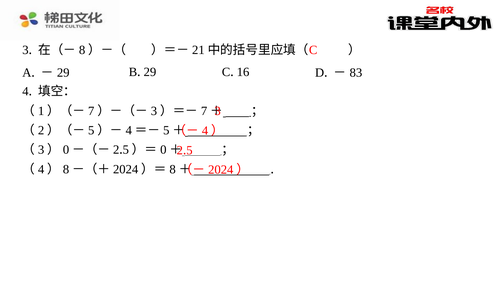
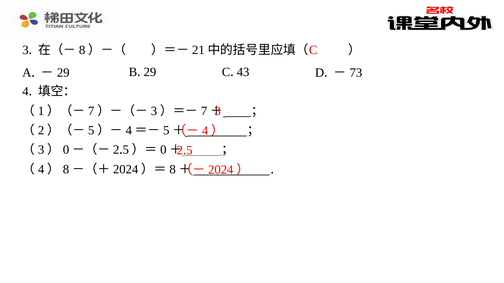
16: 16 -> 43 (243, 72)
83: 83 -> 73 (356, 73)
